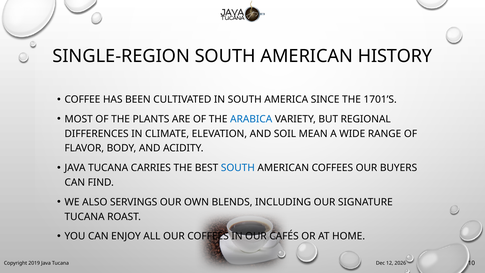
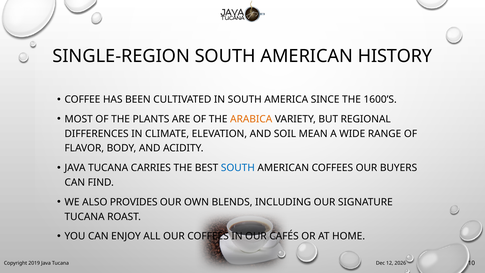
1701’S: 1701’S -> 1600’S (380, 100)
ARABICA colour: blue -> orange (251, 119)
SERVINGS: SERVINGS -> PROVIDES (134, 202)
